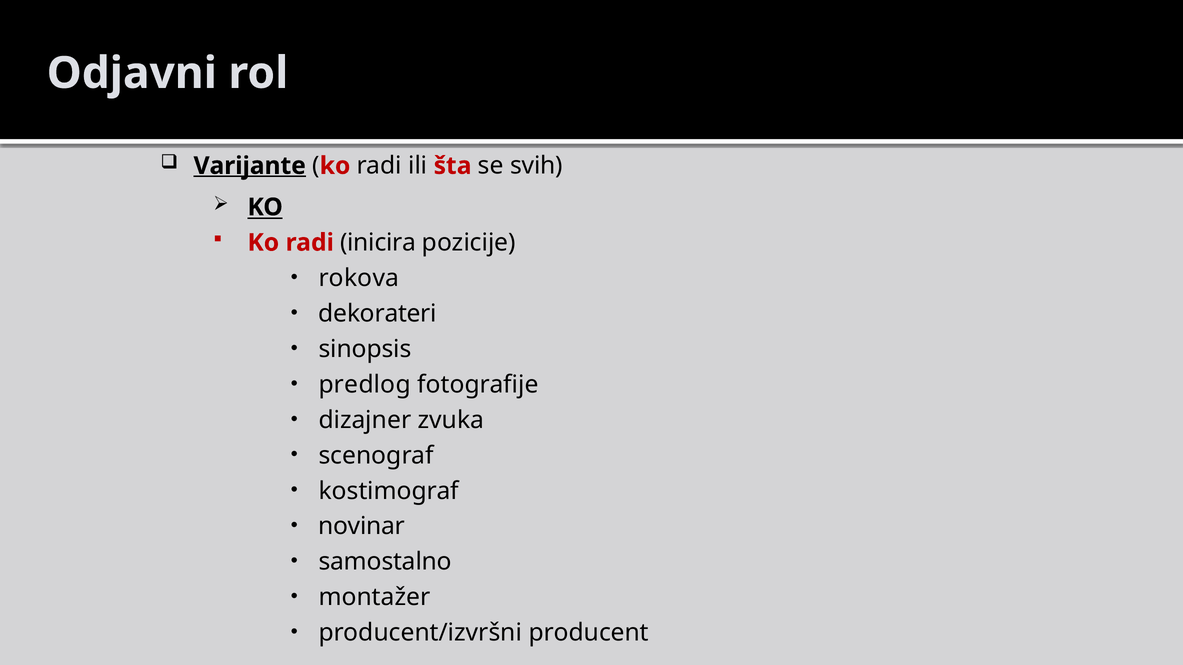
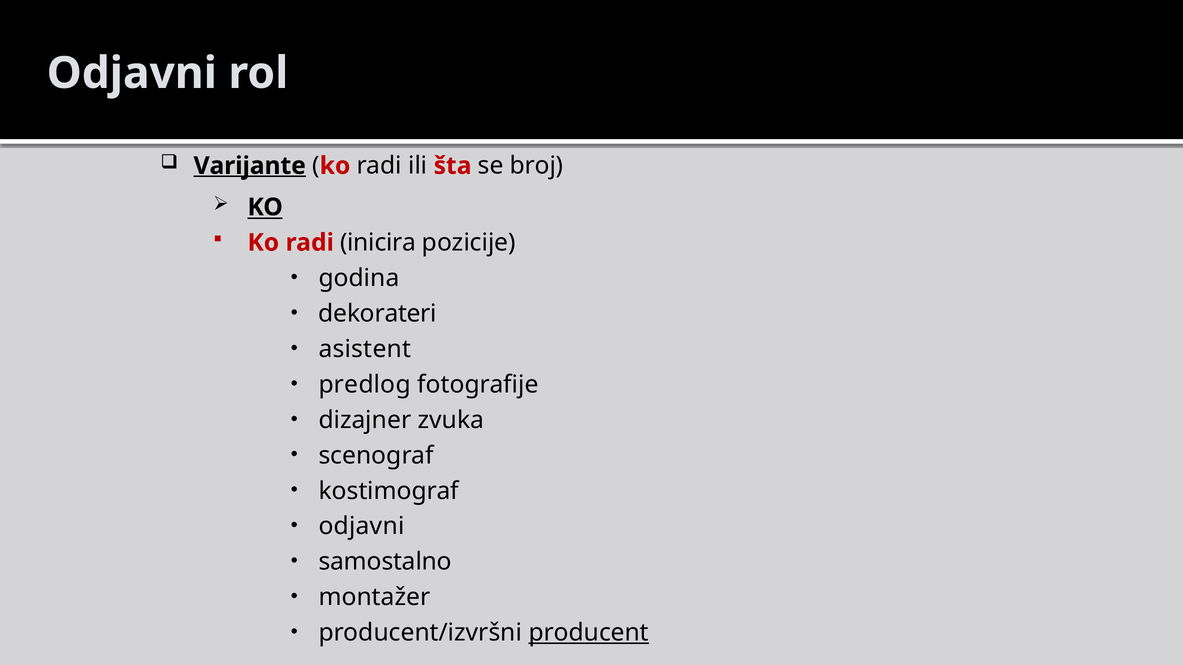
svih: svih -> broj (536, 166)
rokova: rokova -> godina (359, 278)
sinopsis: sinopsis -> asistent (365, 349)
novinar: novinar -> odjavni (361, 527)
producent underline: none -> present (589, 633)
